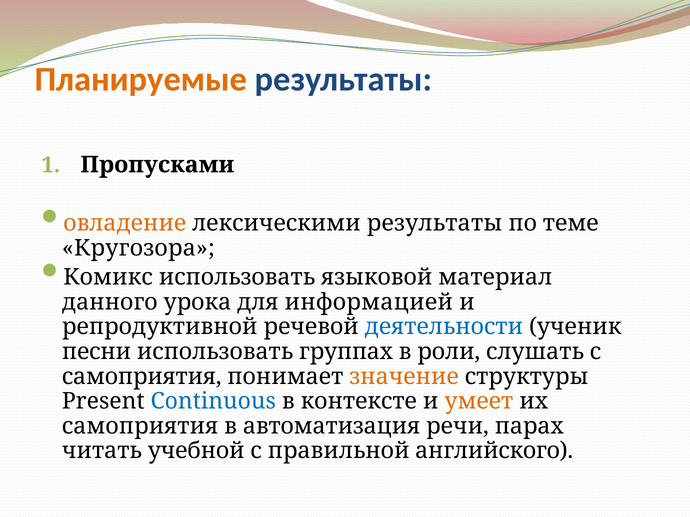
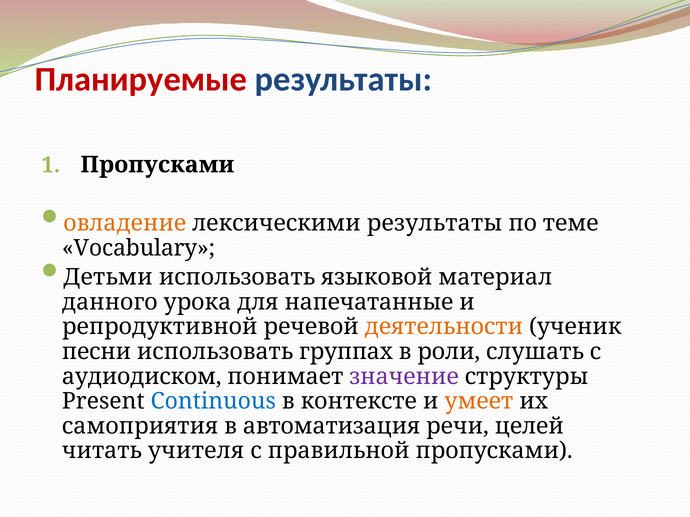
Планируемые colour: orange -> red (141, 80)
Кругозора: Кругозора -> Vocabulary (139, 248)
Комикс: Комикс -> Детьми (108, 278)
информацией: информацией -> напечатанные (369, 302)
деятельности colour: blue -> orange (444, 327)
самоприятия: самоприятия -> аудиодиском (142, 377)
значение colour: orange -> purple (404, 377)
парах: парах -> целей (529, 427)
учебной: учебной -> учителя (196, 451)
правильной английского: английского -> пропусками (494, 451)
